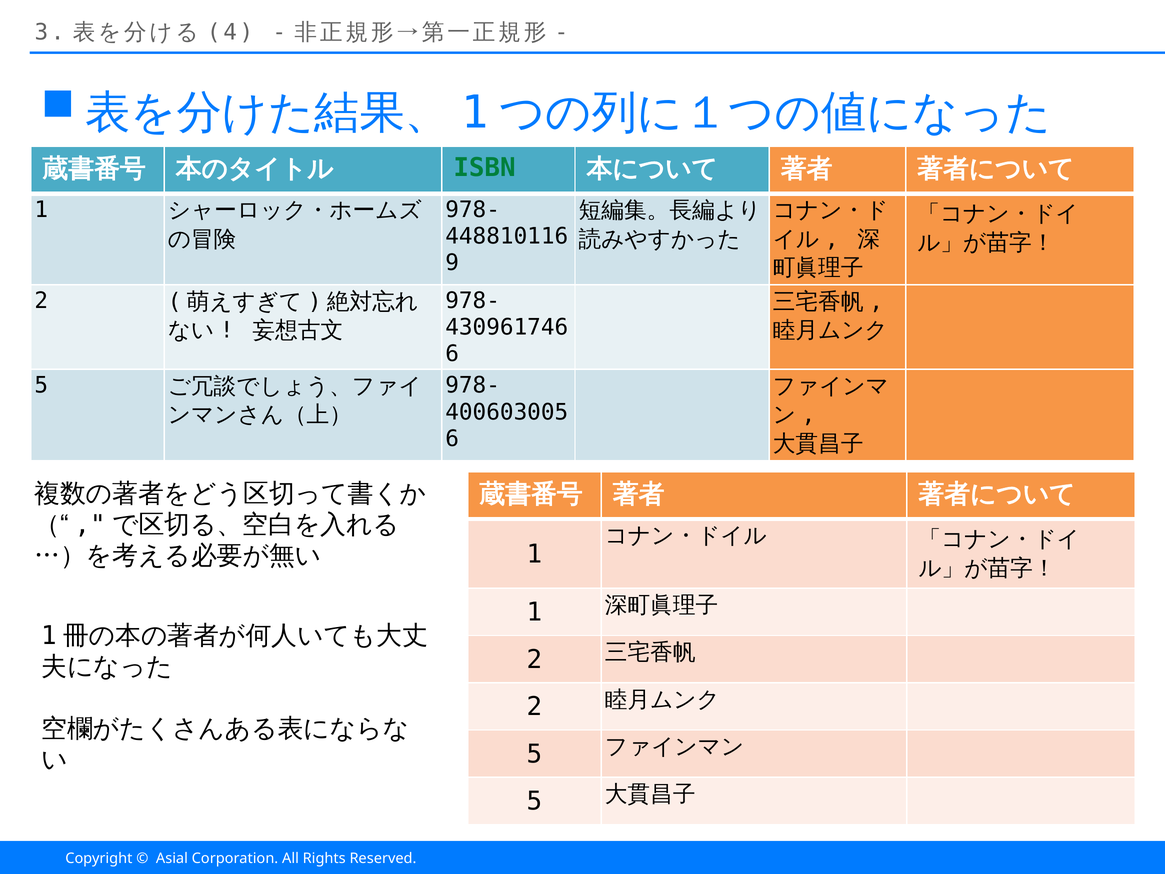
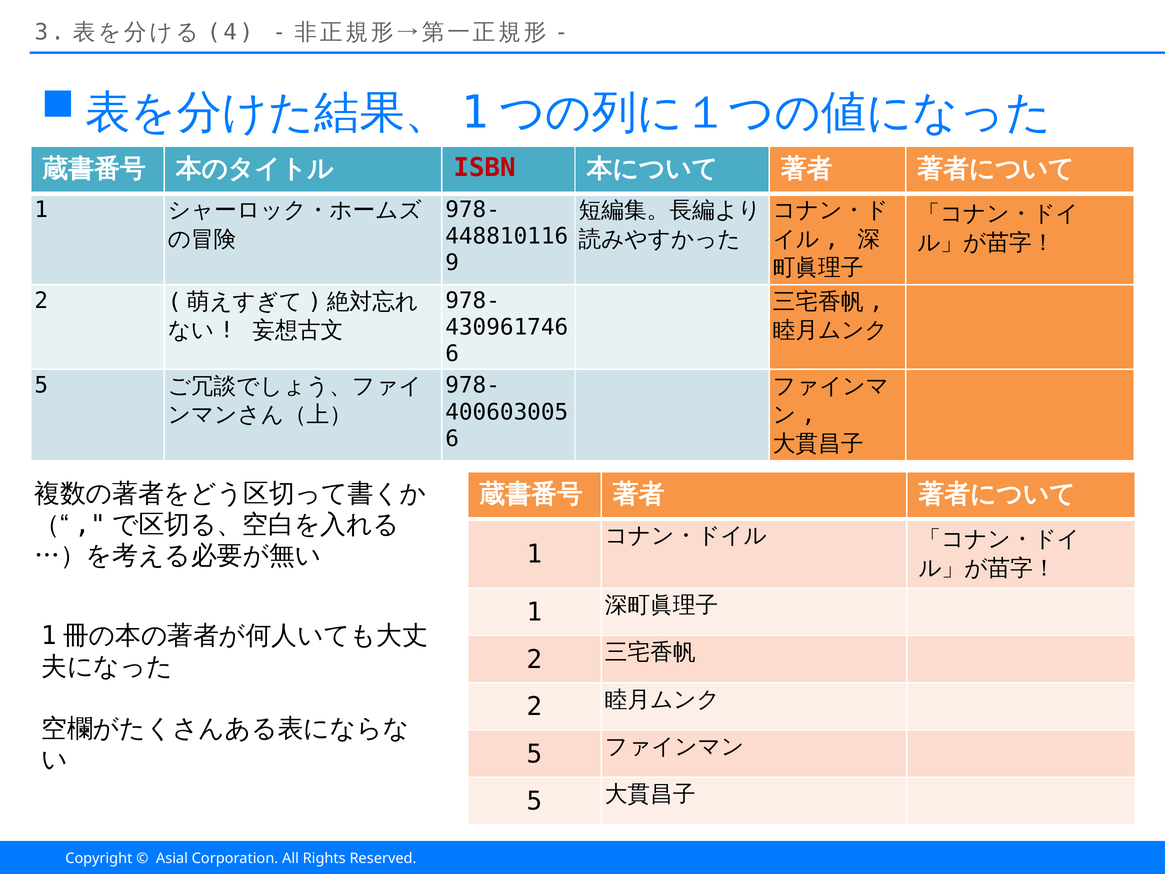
ISBN colour: green -> red (484, 167)
